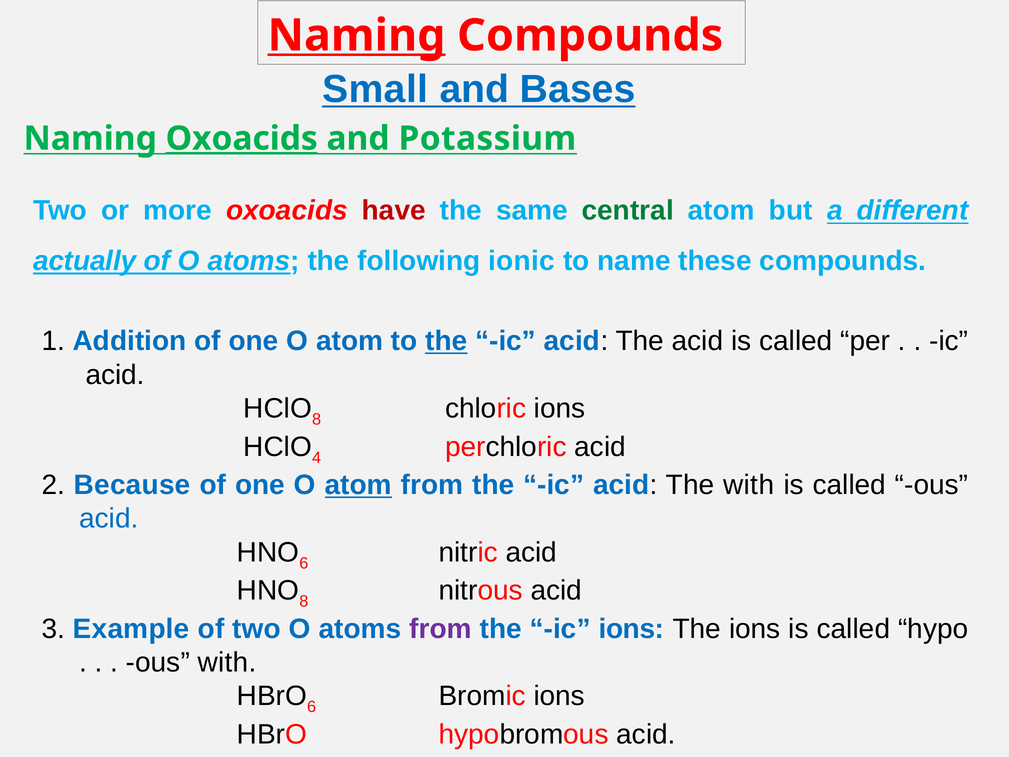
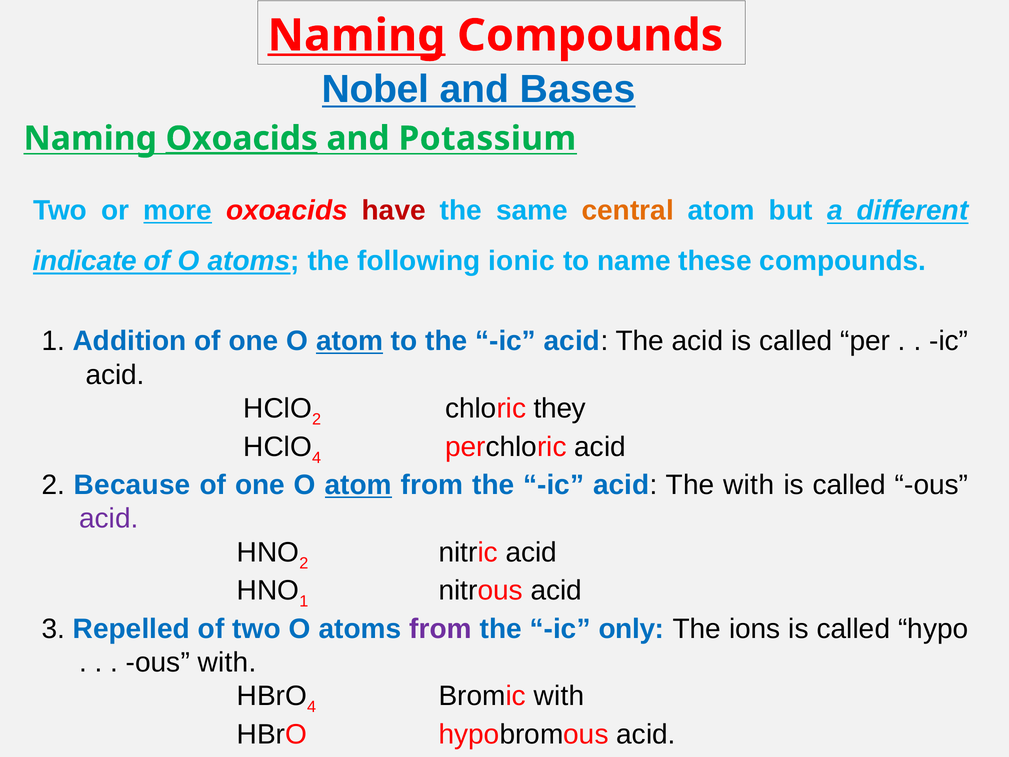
Small: Small -> Nobel (376, 89)
more underline: none -> present (178, 211)
central colour: green -> orange (628, 211)
actually: actually -> indicate (85, 261)
atom underline: none -> present (350, 341)
the underline: present -> none (446, 341)
8: 8 -> 2 (317, 419)
chloric ions: ions -> they (560, 408)
acid colour: blue -> purple (109, 519)
6: 6 -> 2 (304, 563)
8: 8 -> 1 (304, 601)
Example: Example -> Repelled (131, 629)
ic ions: ions -> only (631, 629)
HBrO 6: 6 -> 4 (312, 707)
Bromic ions: ions -> with (559, 696)
